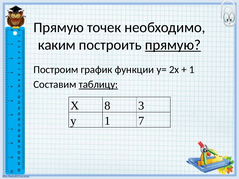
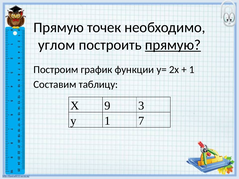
каким: каким -> углом (57, 45)
таблицу underline: present -> none (98, 85)
8: 8 -> 9 (107, 106)
